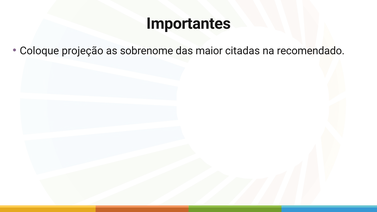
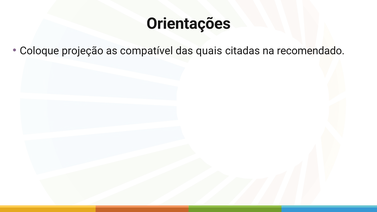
Importantes: Importantes -> Orientações (189, 24)
sobrenome: sobrenome -> compatível (146, 51)
maior: maior -> quais (209, 51)
